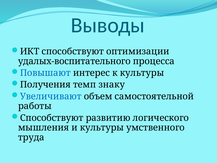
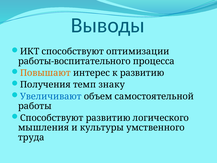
удалых-воспитательного: удалых-воспитательного -> работы-воспитательного (74, 61)
Повышают colour: blue -> orange (45, 73)
к культуры: культуры -> развитию (142, 73)
